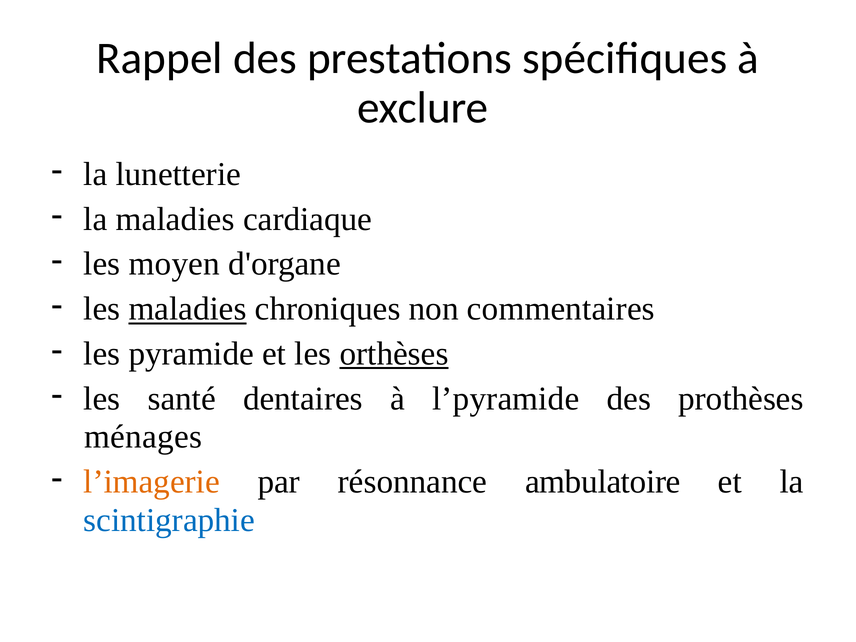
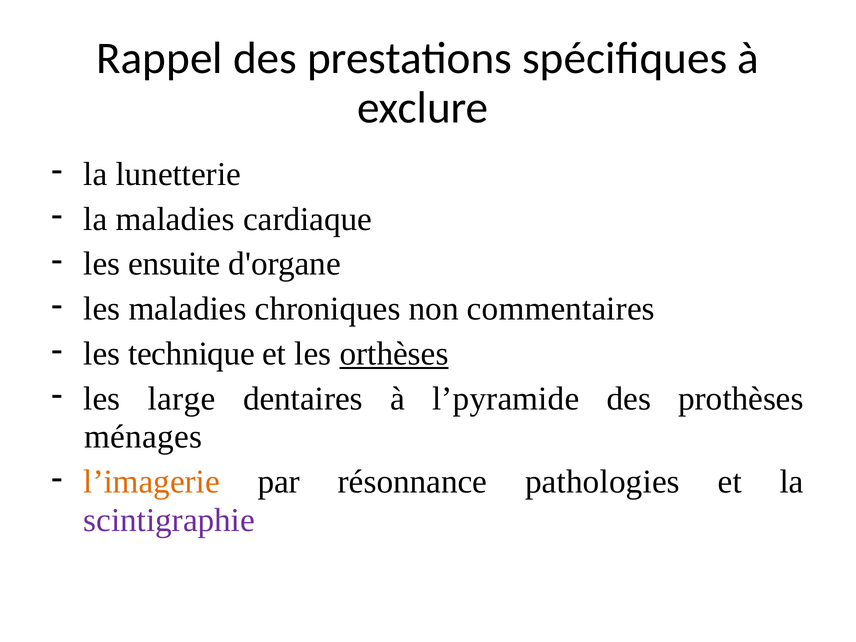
moyen: moyen -> ensuite (175, 264)
maladies underline: present -> none (188, 309)
pyramide: pyramide -> technique (191, 354)
santé: santé -> large (182, 399)
ambulatoire: ambulatoire -> pathologies (603, 482)
scintigraphie colour: blue -> purple (169, 520)
